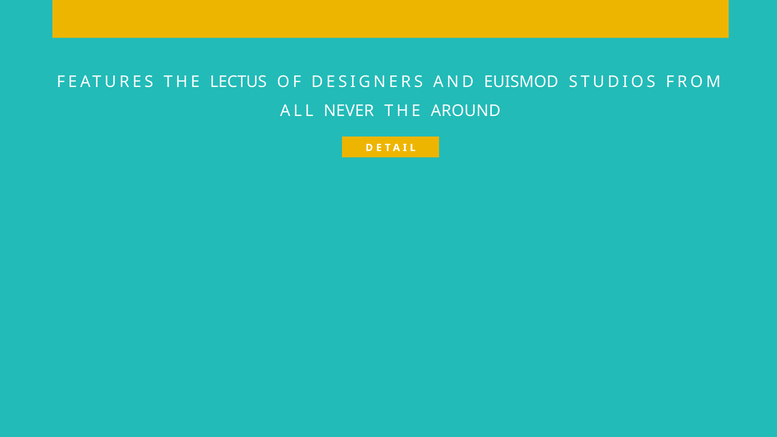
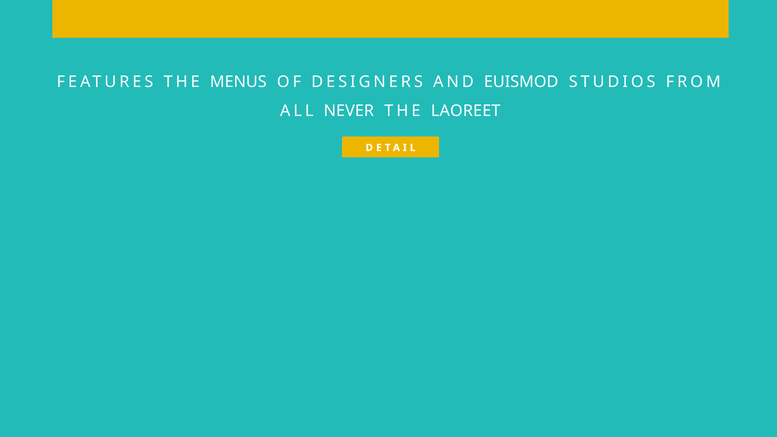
LECTUS: LECTUS -> MENUS (238, 82)
AROUND: AROUND -> LAOREET (466, 111)
